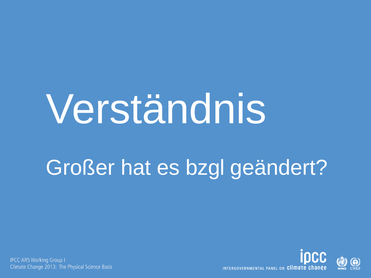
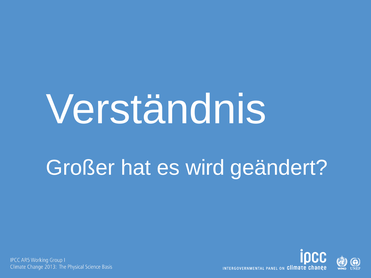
bzgl: bzgl -> wird (205, 168)
